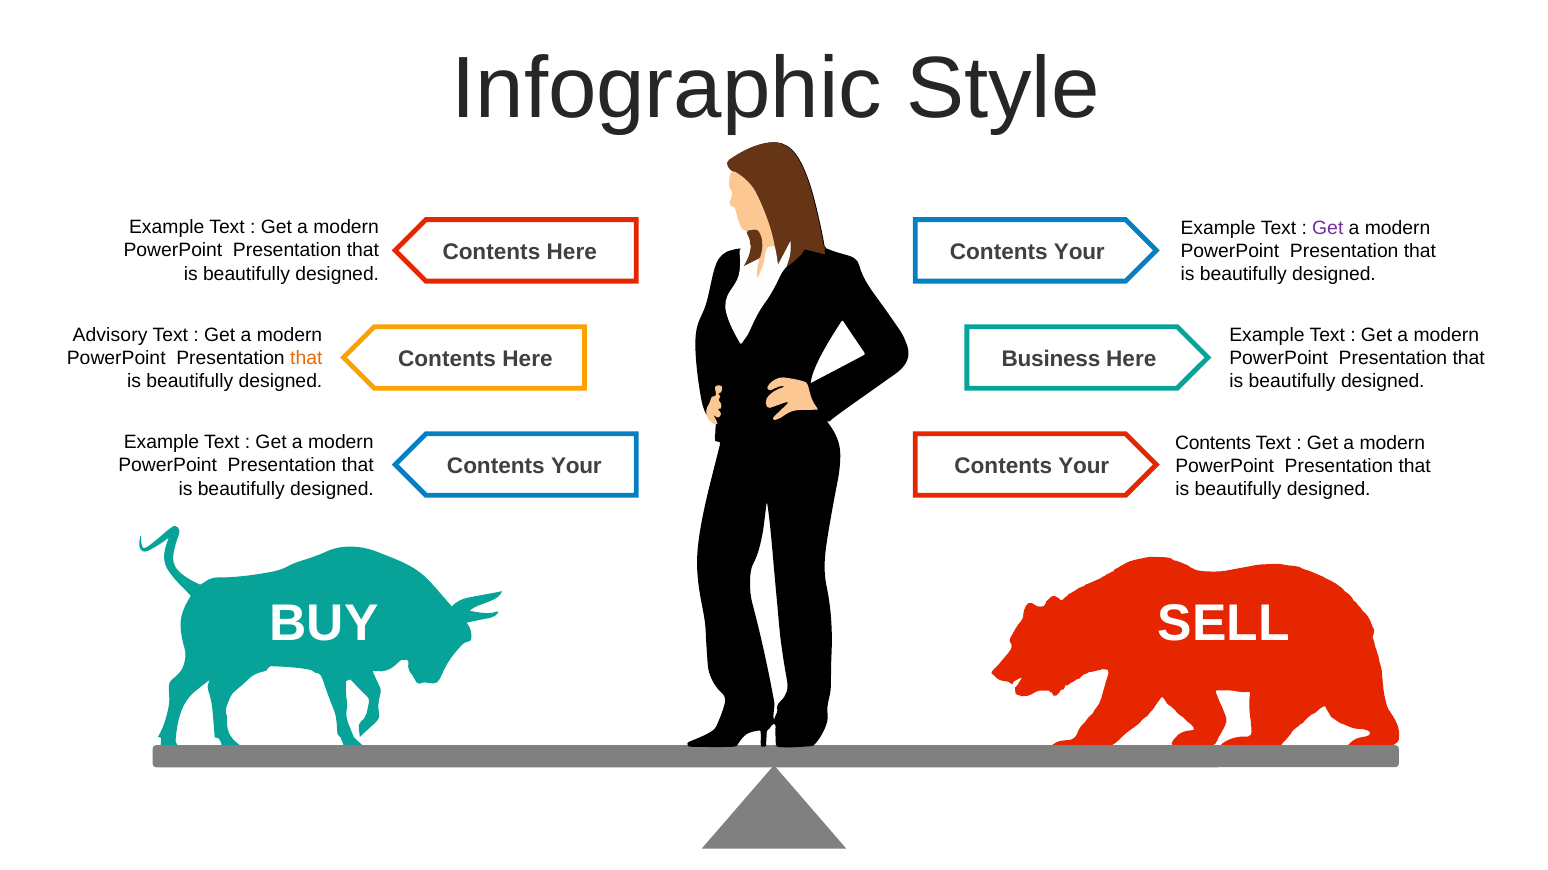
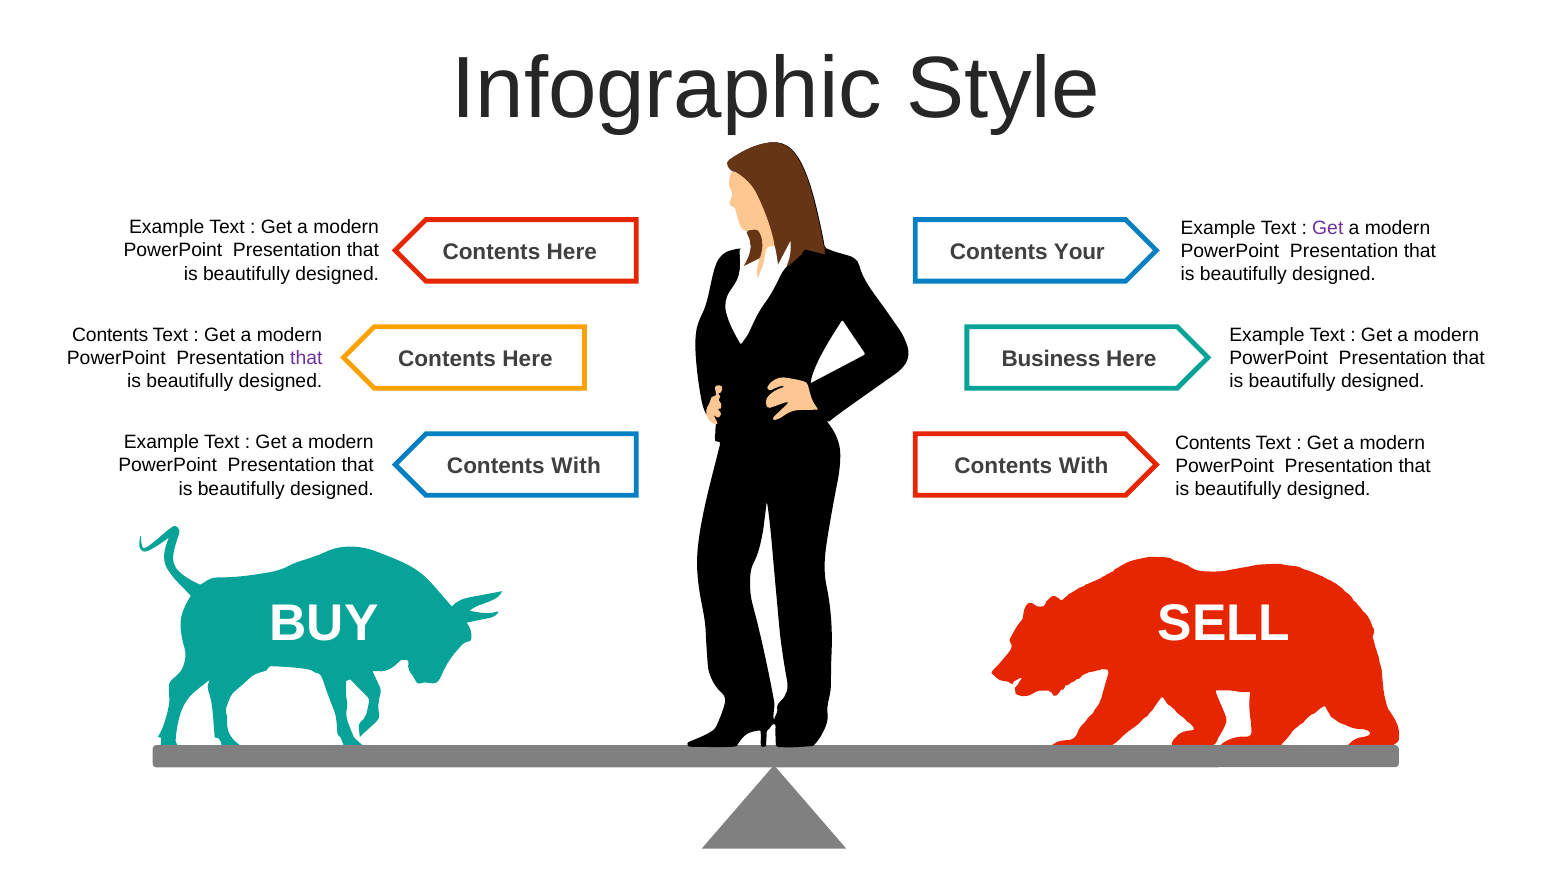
Advisory: Advisory -> Contents (110, 335)
that colour: orange -> purple (306, 358)
Your: Your -> With (576, 467)
Your: Your -> With (1084, 467)
